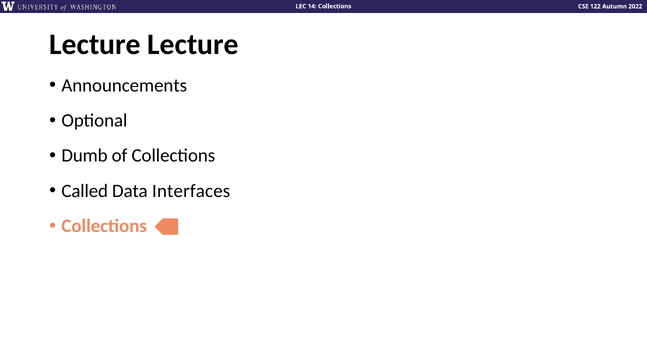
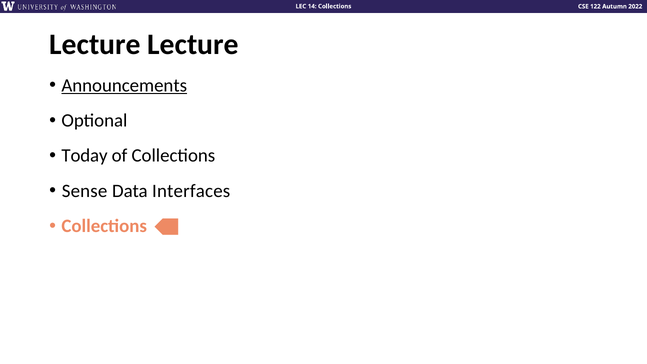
Announcements underline: none -> present (124, 85)
Dumb: Dumb -> Today (84, 156)
Called: Called -> Sense (85, 191)
